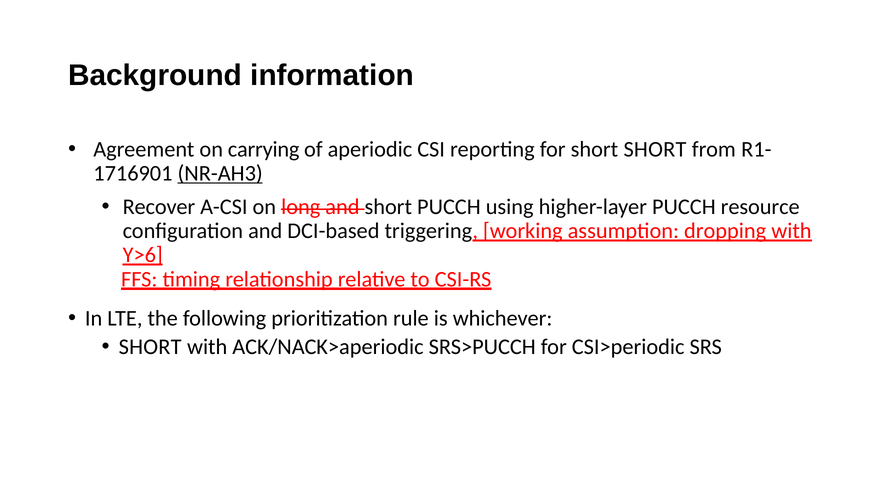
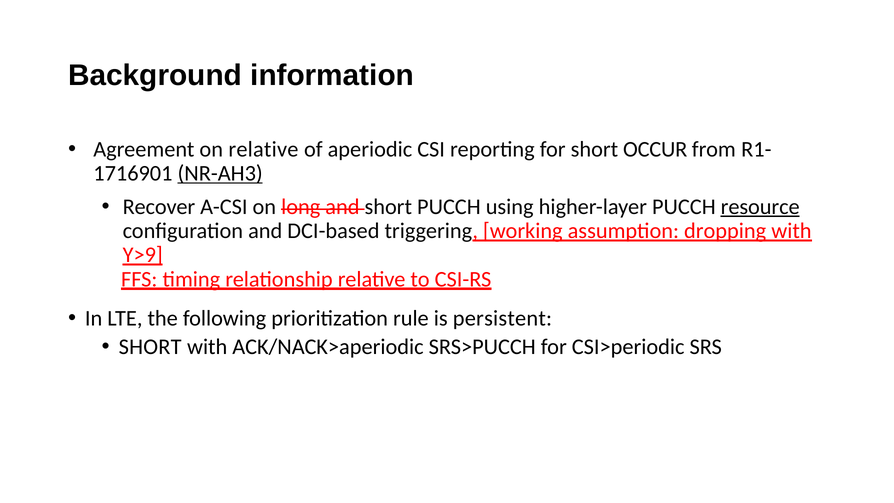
on carrying: carrying -> relative (263, 149)
short SHORT: SHORT -> OCCUR (655, 149)
resource underline: none -> present (760, 207)
Y>6: Y>6 -> Y>9 (143, 255)
whichever: whichever -> persistent (502, 318)
